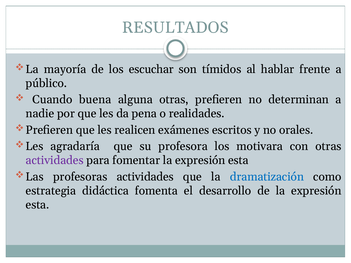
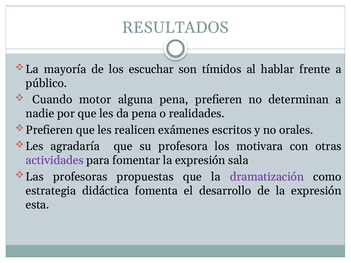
buena: buena -> motor (95, 100)
alguna otras: otras -> pena (174, 100)
fomentar la expresión esta: esta -> sala (238, 160)
profesoras actividades: actividades -> propuestas (145, 177)
dramatización colour: blue -> purple (267, 177)
